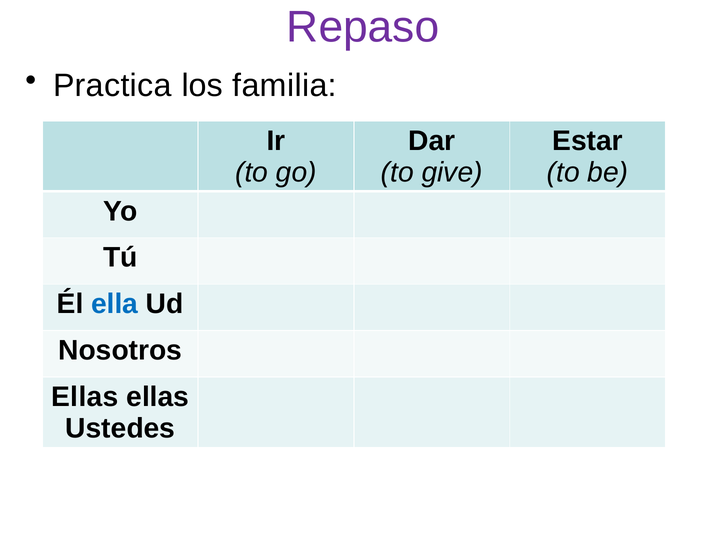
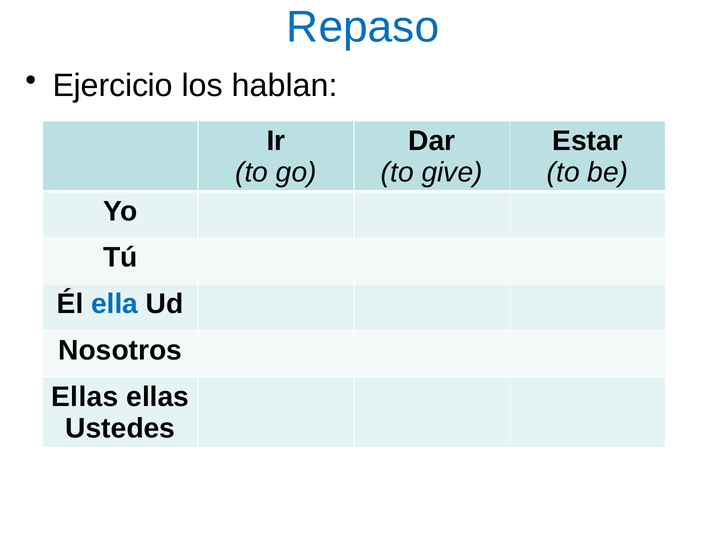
Repaso colour: purple -> blue (363, 27)
Practica: Practica -> Ejercicio (113, 86)
familia: familia -> hablan (285, 86)
